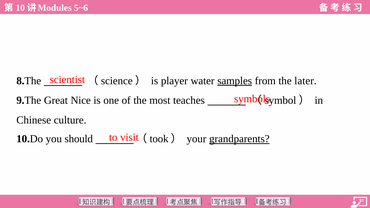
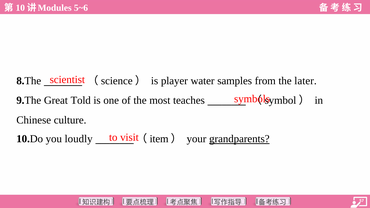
samples underline: present -> none (235, 81)
Nice: Nice -> Told (81, 100)
should: should -> loudly (79, 139)
took: took -> item (159, 139)
